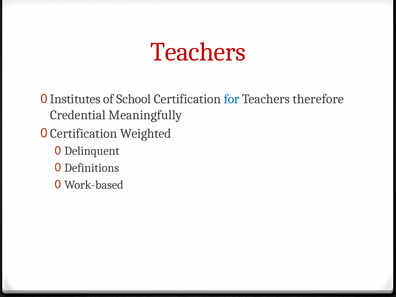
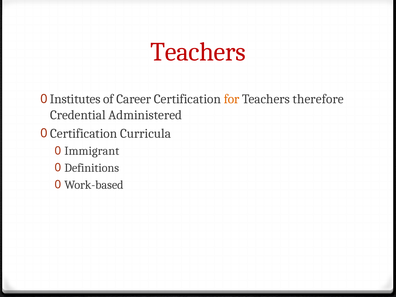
School: School -> Career (134, 99)
for colour: blue -> orange (232, 99)
Meaningfully: Meaningfully -> Administered (145, 115)
Weighted: Weighted -> Curricula (146, 133)
Delinquent: Delinquent -> Immigrant (92, 151)
